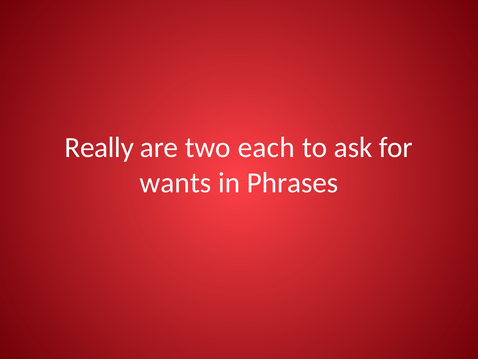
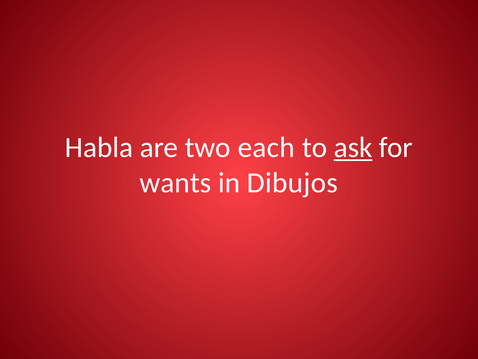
Really: Really -> Habla (99, 147)
ask underline: none -> present (353, 147)
Phrases: Phrases -> Dibujos (292, 182)
